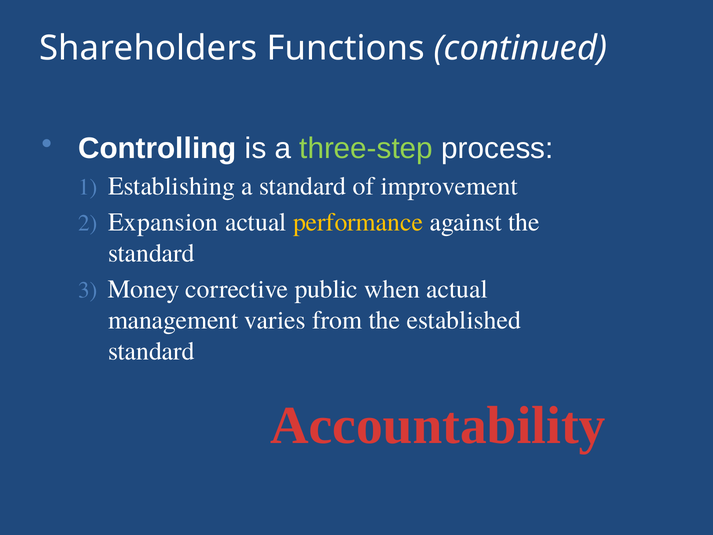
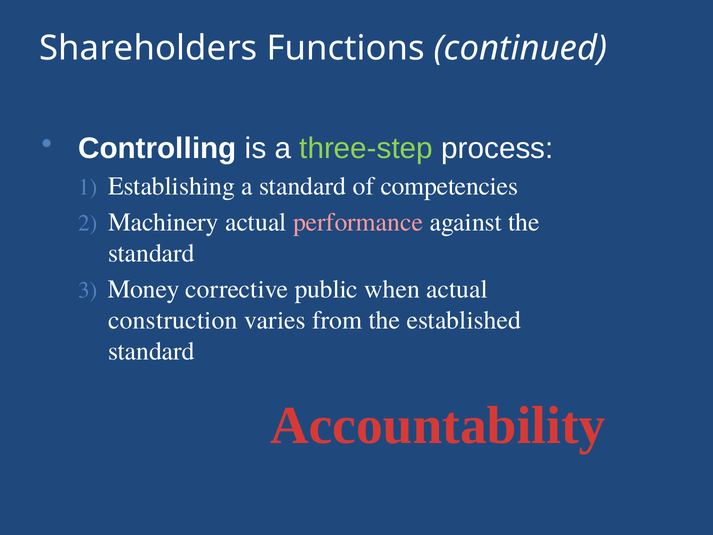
improvement: improvement -> competencies (449, 186)
Expansion: Expansion -> Machinery (163, 222)
performance colour: yellow -> pink (358, 222)
management: management -> construction (173, 320)
